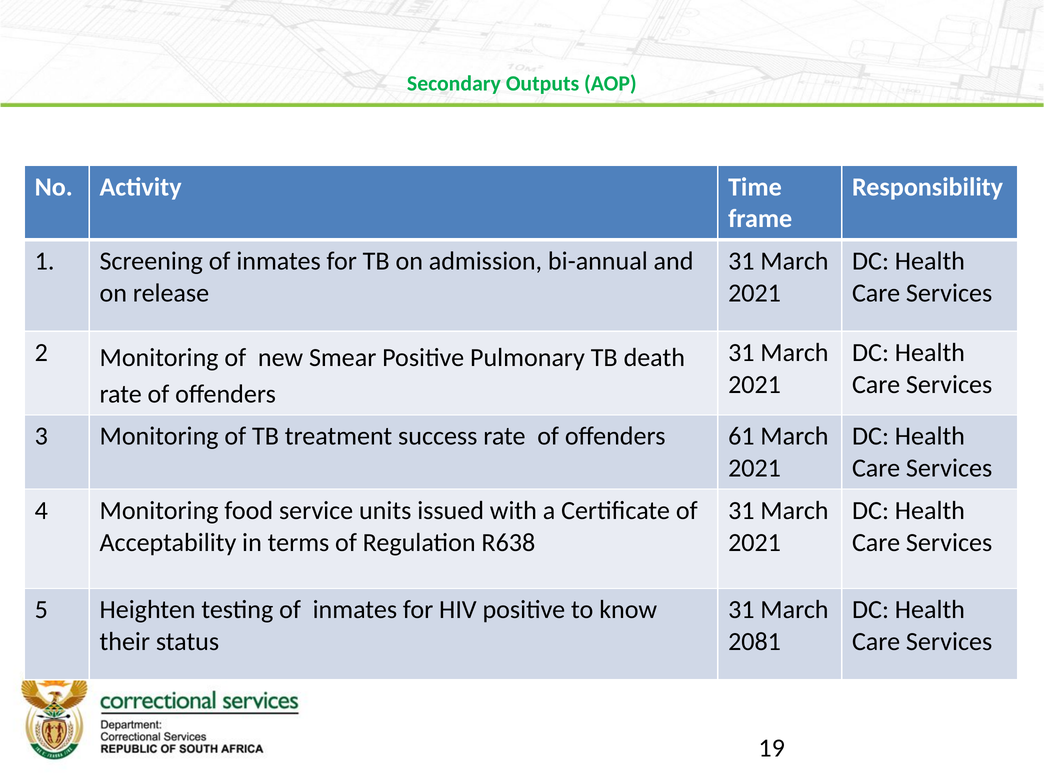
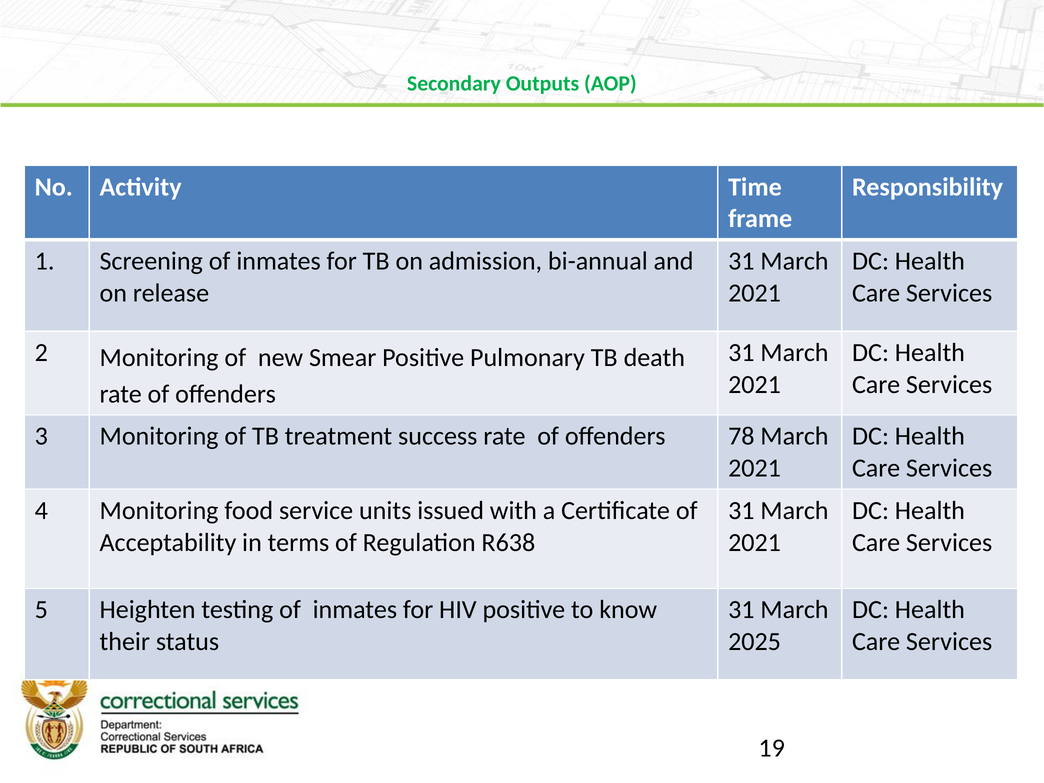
61: 61 -> 78 (741, 436)
2081: 2081 -> 2025 (755, 642)
